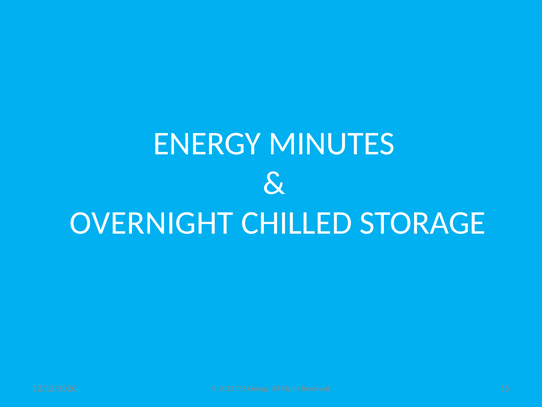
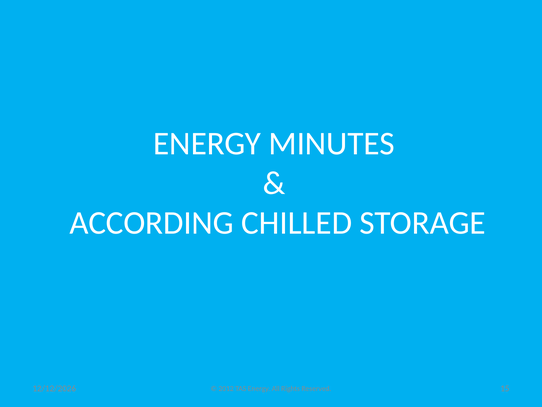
OVERNIGHT: OVERNIGHT -> ACCORDING (152, 223)
